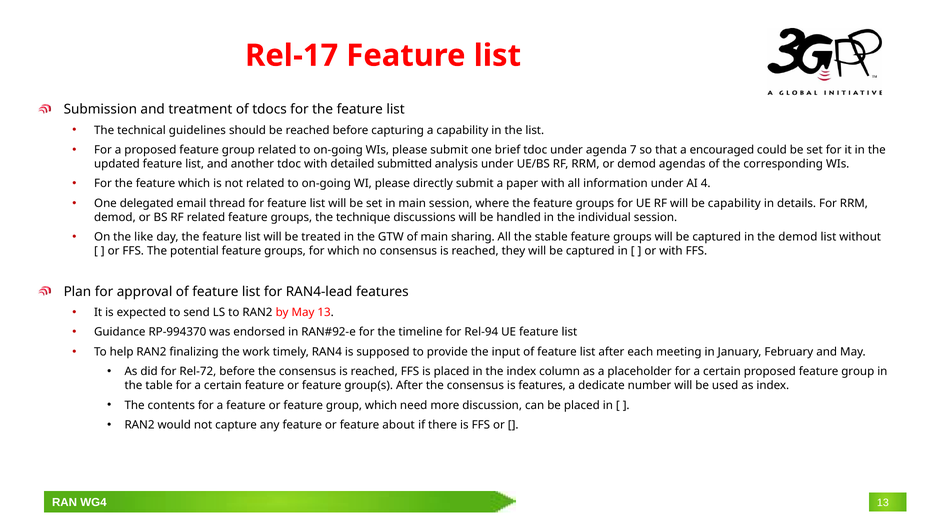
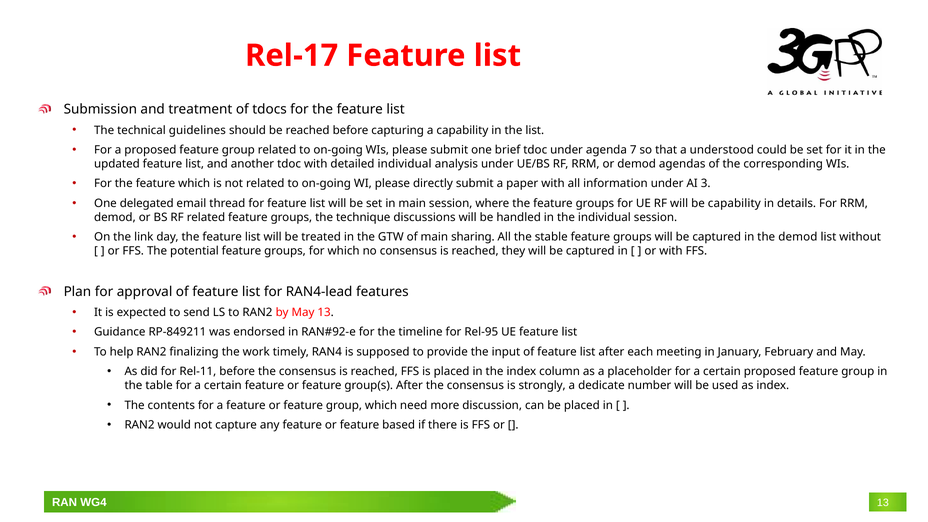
encouraged: encouraged -> understood (722, 150)
detailed submitted: submitted -> individual (405, 164)
4: 4 -> 3 (706, 184)
like: like -> link (144, 237)
RP-994370: RP-994370 -> RP-849211 (177, 332)
Rel-94: Rel-94 -> Rel-95 (481, 332)
Rel-72: Rel-72 -> Rel-11 (198, 372)
is features: features -> strongly (542, 386)
about: about -> based (399, 425)
